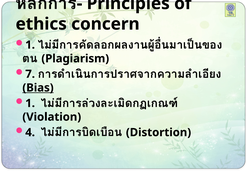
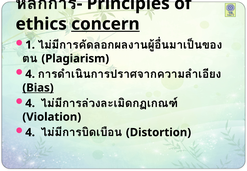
concern underline: none -> present (105, 24)
7: 7 -> 4 (30, 74)
1: 1 -> 4 (30, 103)
